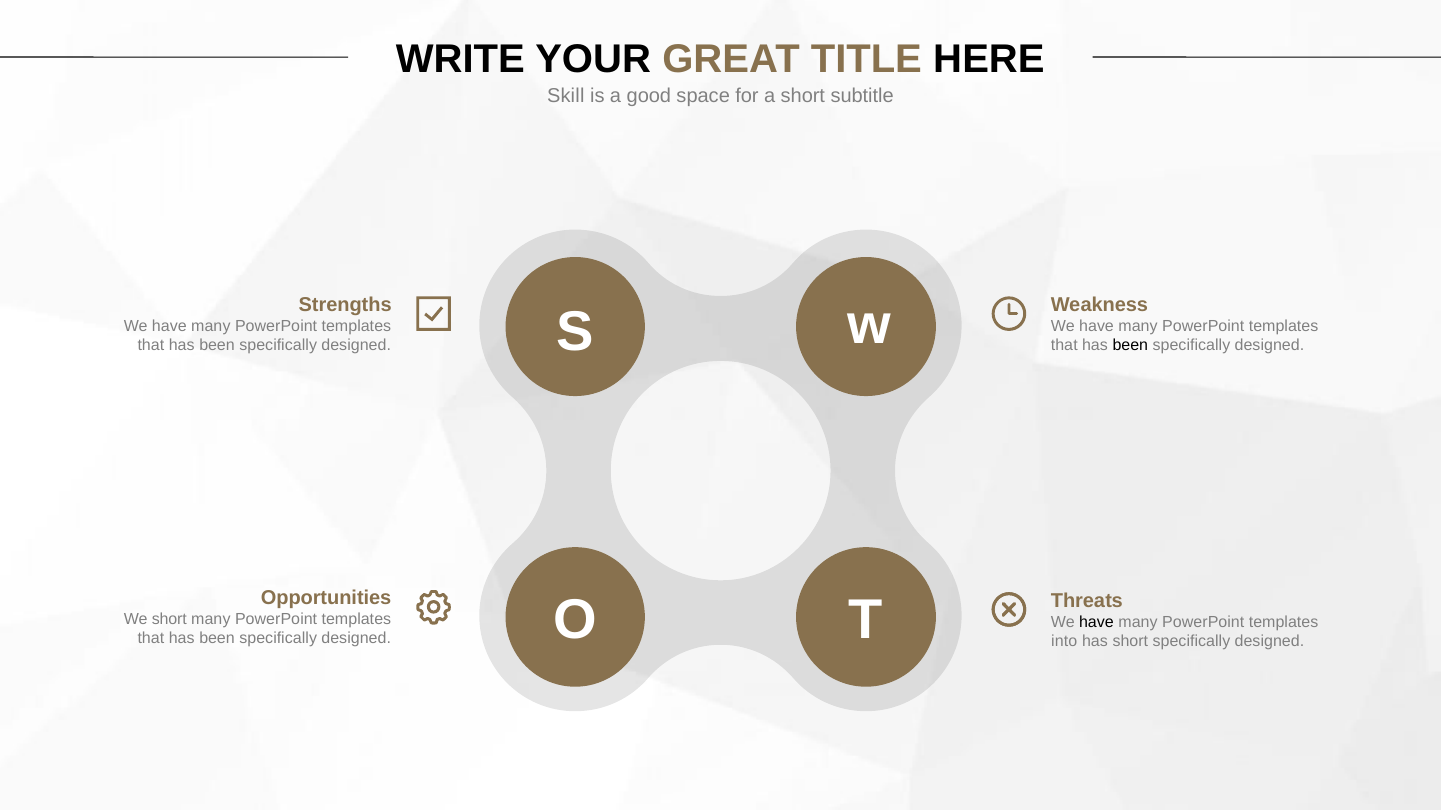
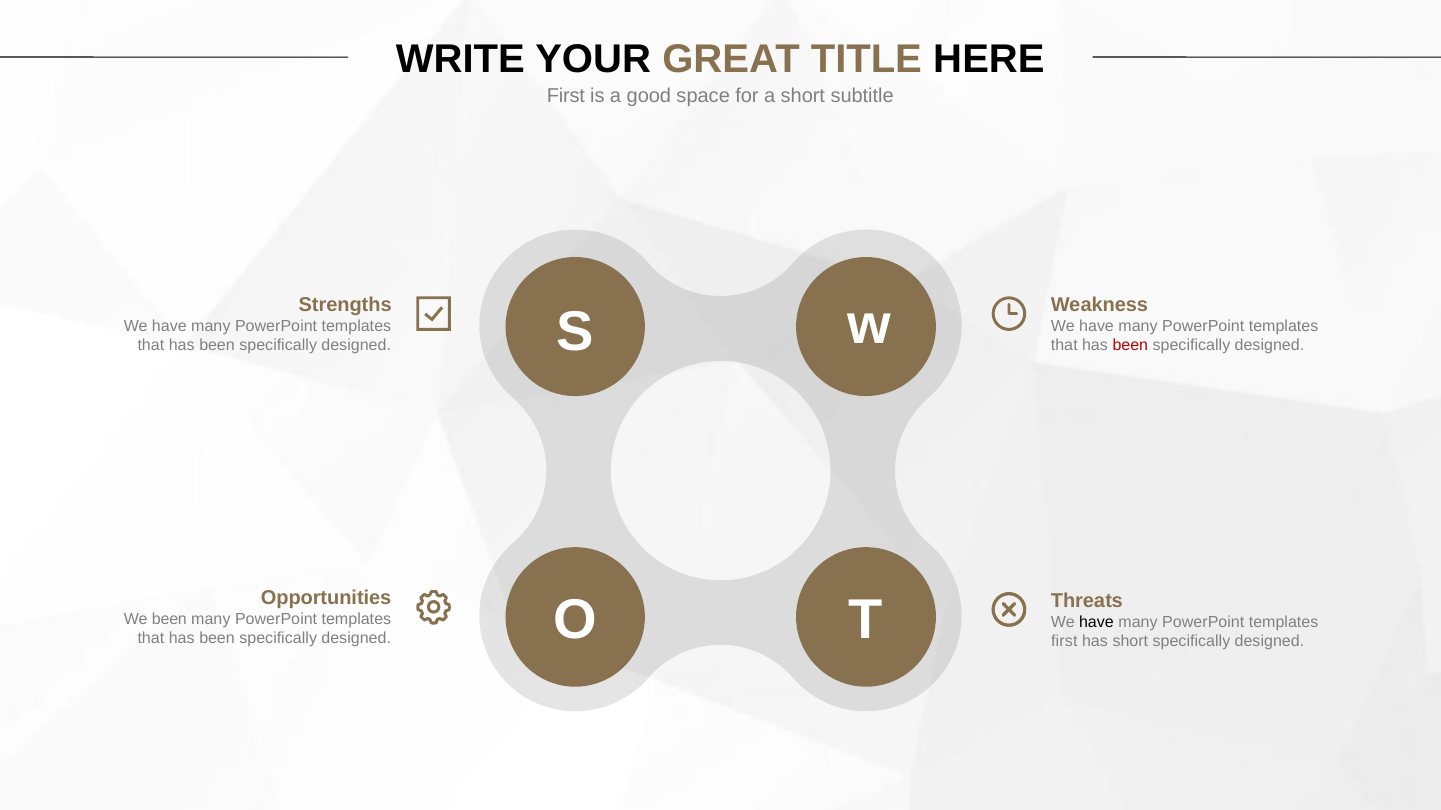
Skill: Skill -> First (566, 96)
been colour: black -> red (1130, 346)
We short: short -> been (169, 620)
into: into -> first (1064, 642)
